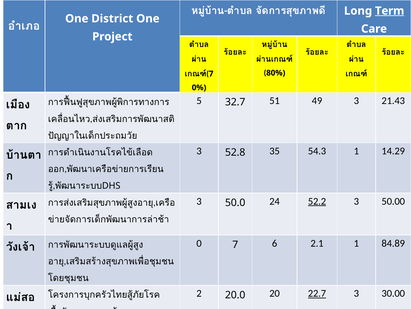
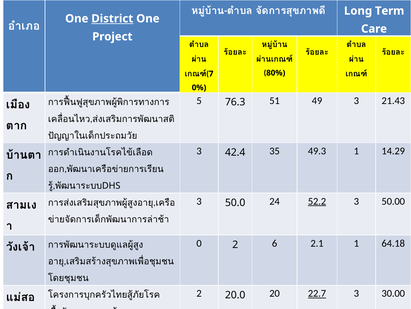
Term underline: present -> none (390, 11)
District underline: none -> present (112, 19)
32.7: 32.7 -> 76.3 (235, 102)
52.8: 52.8 -> 42.4 (235, 152)
54.3: 54.3 -> 49.3 (317, 151)
0 7: 7 -> 2 (235, 244)
84.89: 84.89 -> 64.18 (393, 243)
